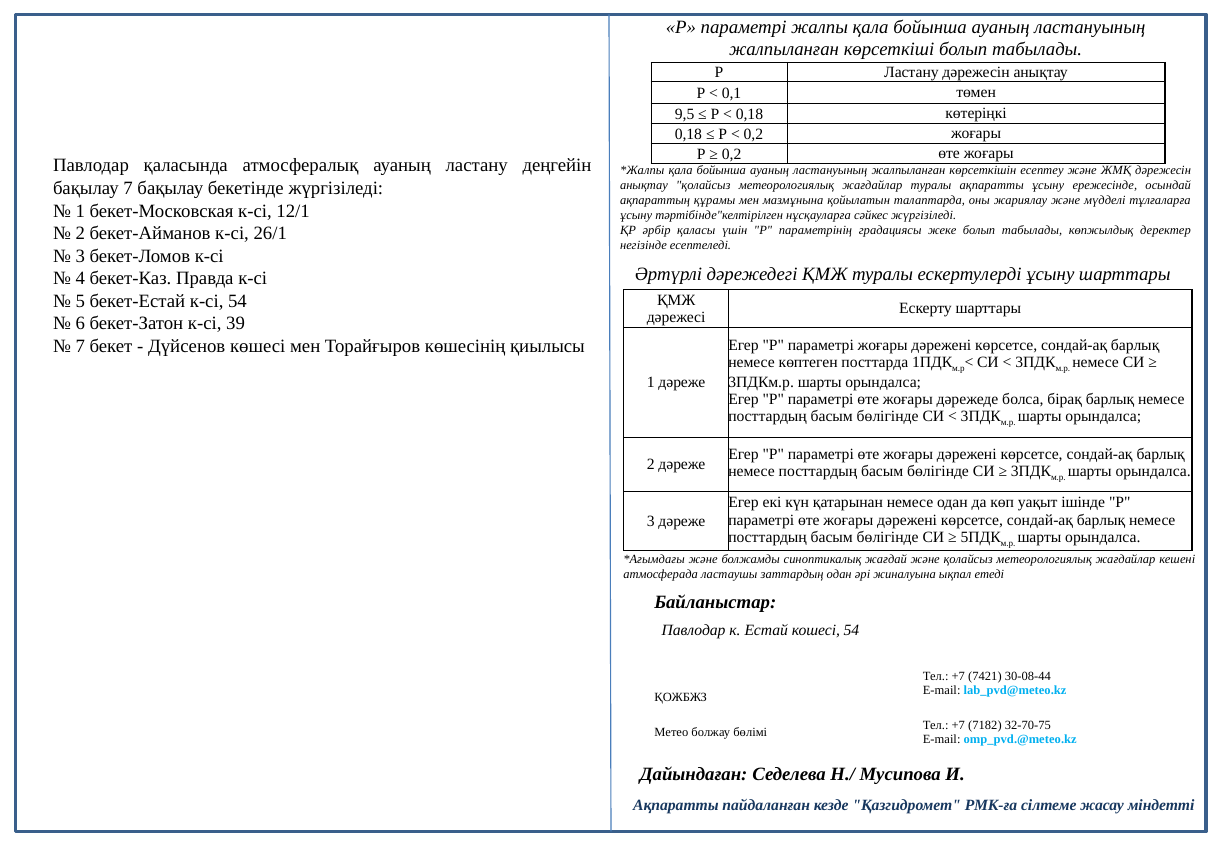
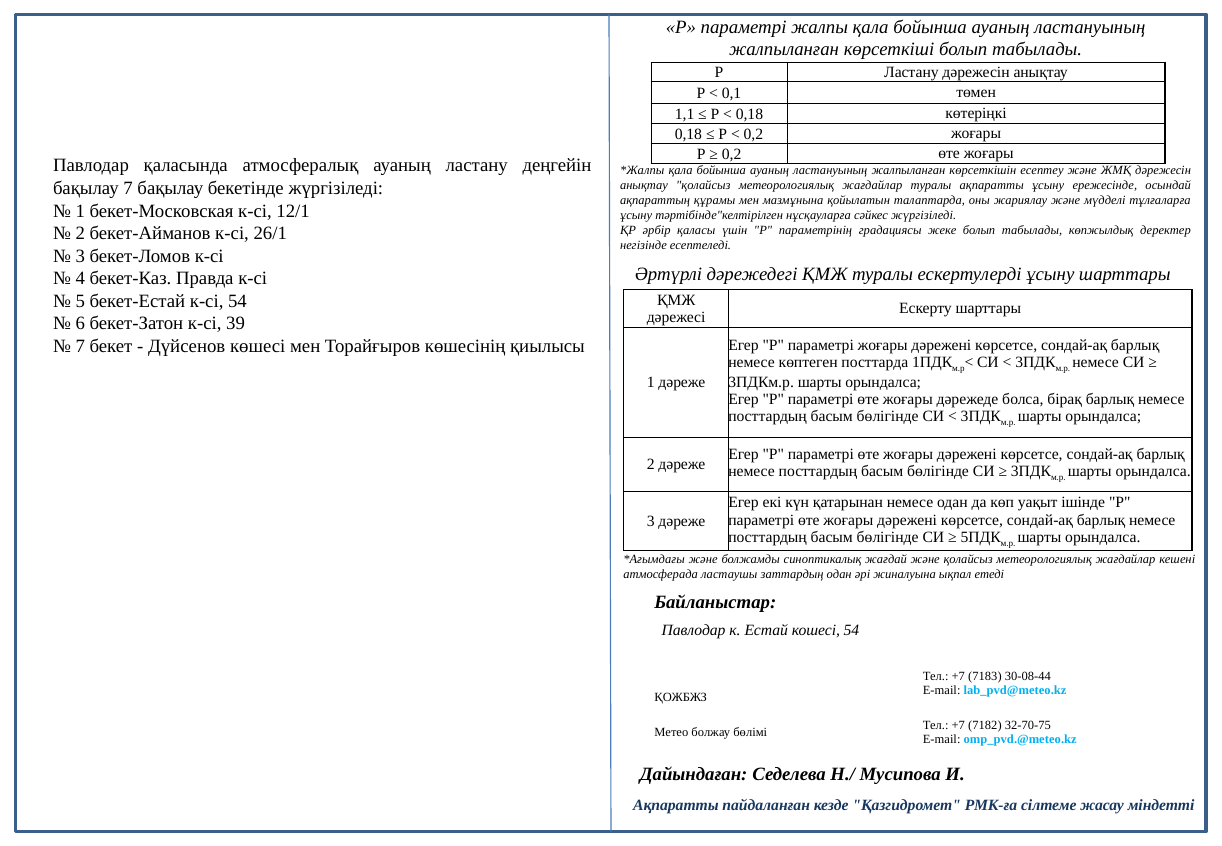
9,5: 9,5 -> 1,1 (685, 114)
7421: 7421 -> 7183 (985, 676)
